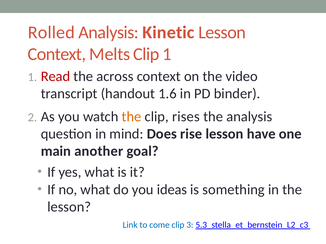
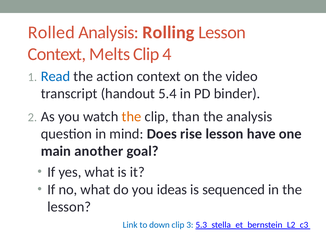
Kinetic: Kinetic -> Rolling (168, 33)
Clip 1: 1 -> 4 (167, 54)
Read colour: red -> blue (55, 77)
across: across -> action (115, 77)
1.6: 1.6 -> 5.4 (168, 94)
rises: rises -> than (186, 117)
something: something -> sequenced (234, 190)
come: come -> down (159, 225)
